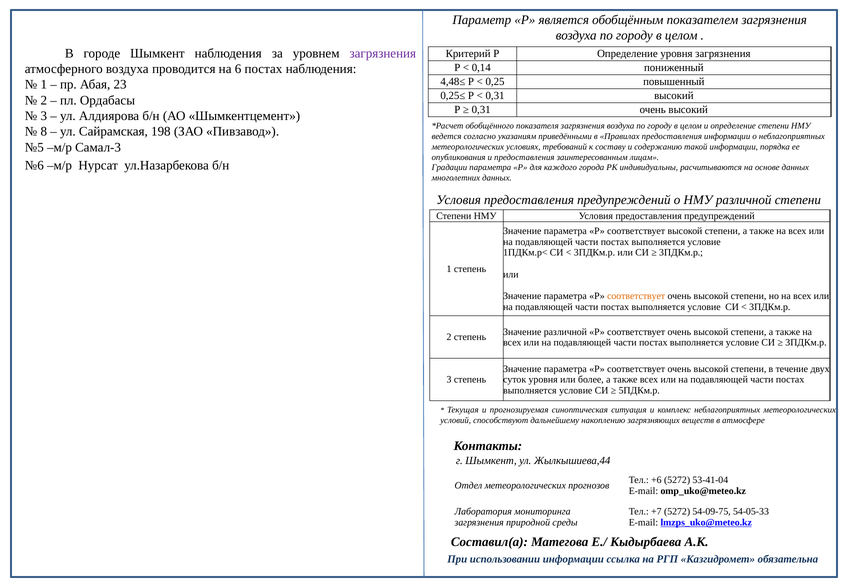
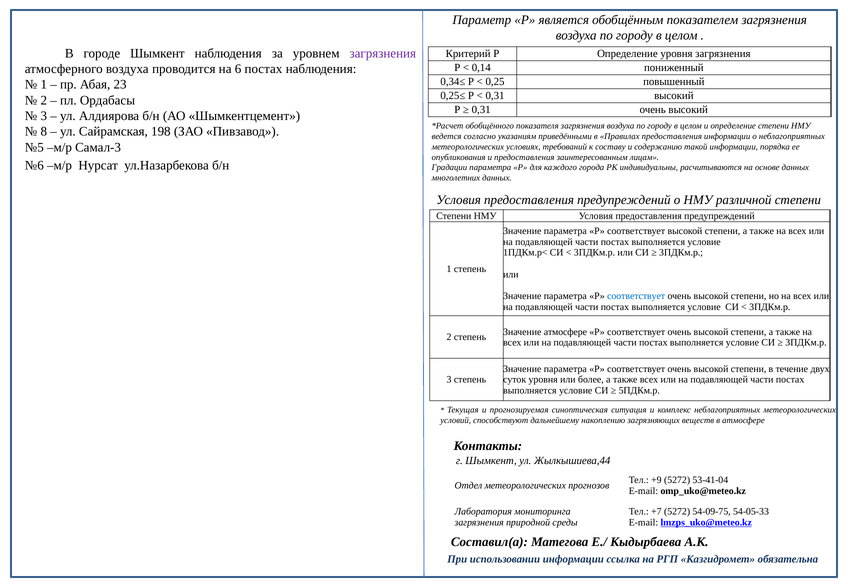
4,48≤: 4,48≤ -> 0,34≤ (453, 82)
соответствует colour: orange -> blue (636, 296)
Значение различной: различной -> атмосфере (565, 332)
+6: +6 -> +9 (656, 480)
